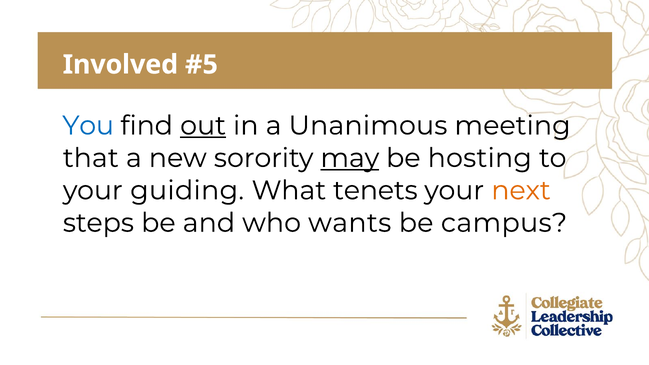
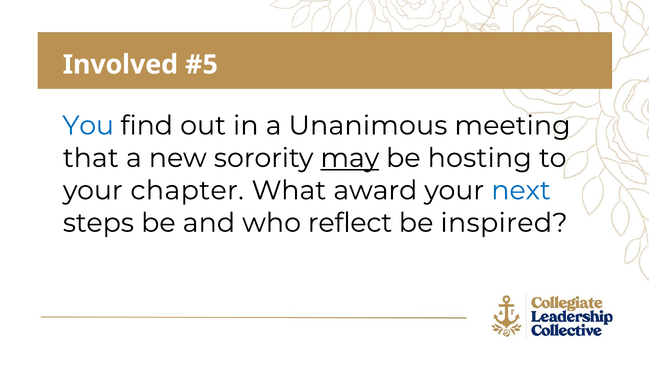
out underline: present -> none (203, 126)
guiding: guiding -> chapter (187, 190)
tenets: tenets -> award (375, 190)
next colour: orange -> blue (521, 190)
wants: wants -> reflect (350, 223)
campus: campus -> inspired (504, 223)
